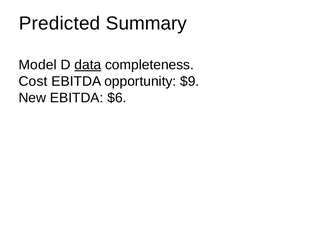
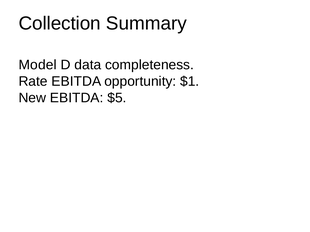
Predicted: Predicted -> Collection (60, 24)
data underline: present -> none (88, 65)
Cost: Cost -> Rate (33, 82)
$9: $9 -> $1 (190, 82)
$6: $6 -> $5 (117, 98)
